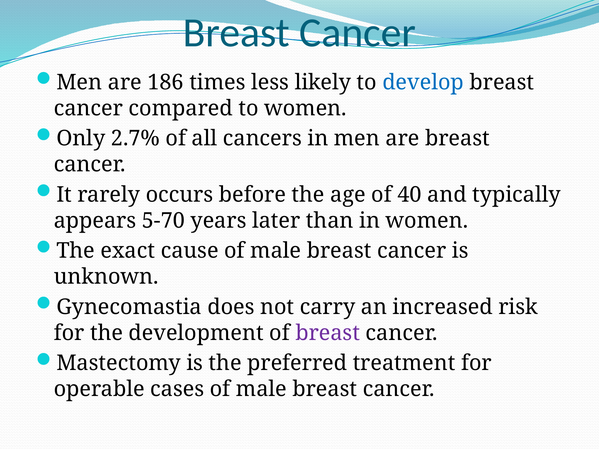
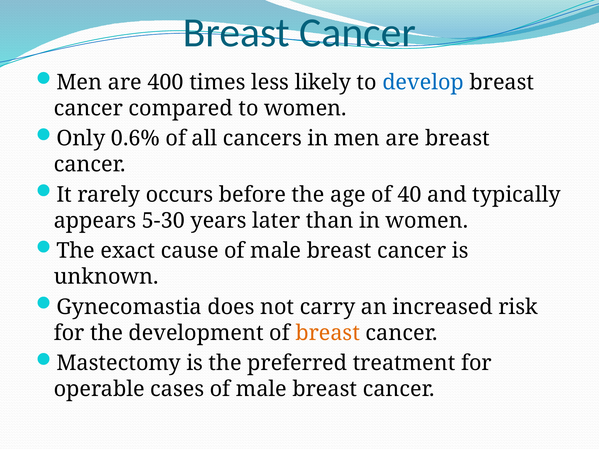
186: 186 -> 400 (166, 82)
2.7%: 2.7% -> 0.6% (135, 139)
5-70: 5-70 -> 5-30 (163, 221)
breast colour: purple -> orange (328, 333)
